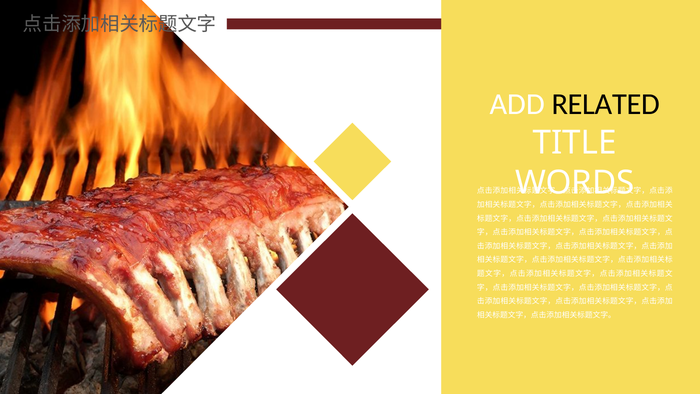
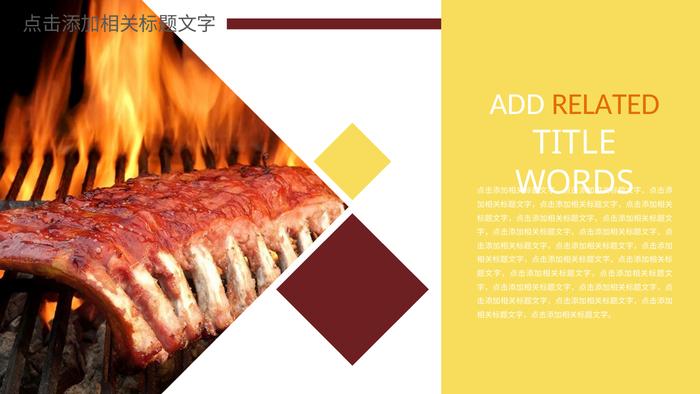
RELATED colour: black -> orange (606, 104)
